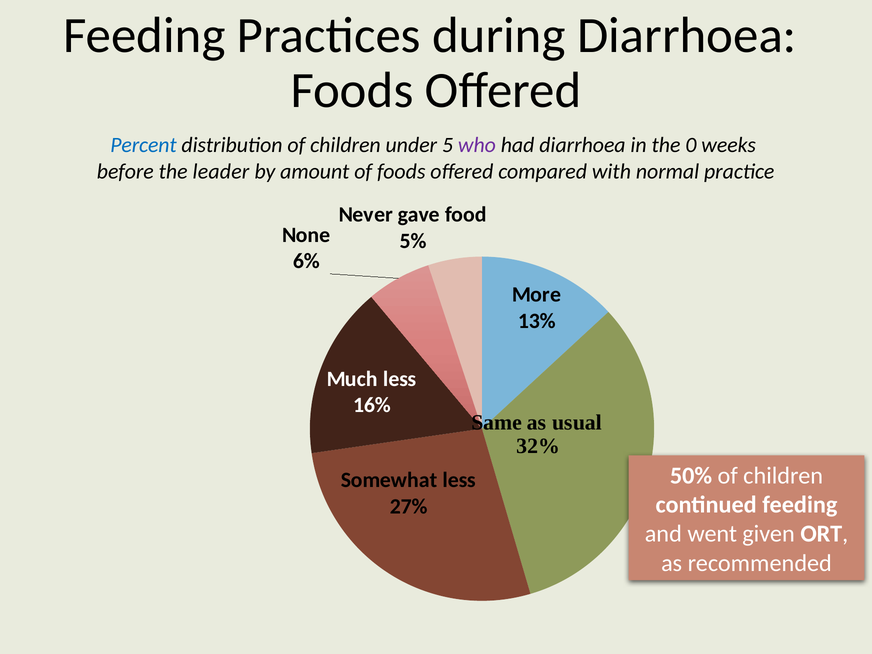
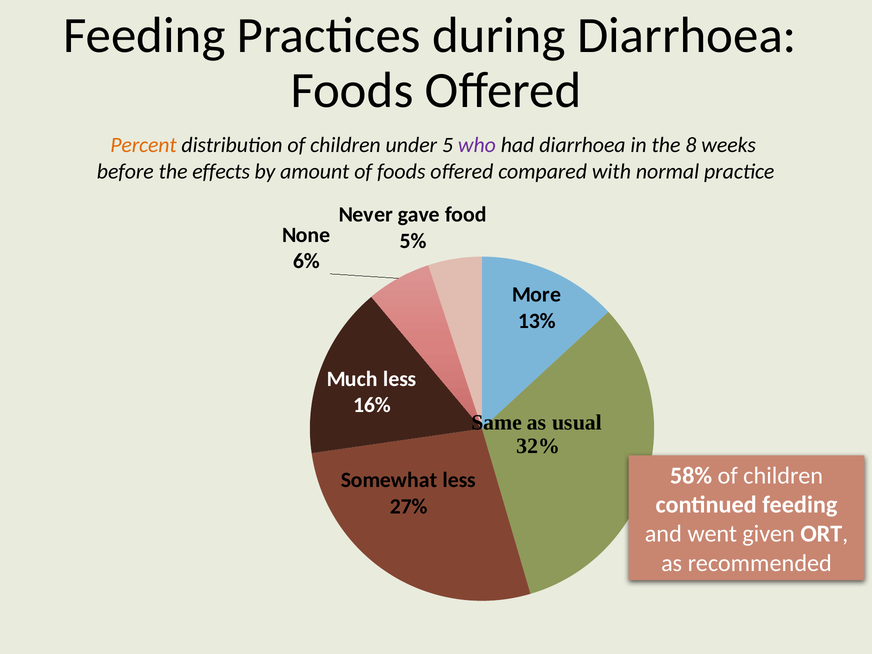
Percent colour: blue -> orange (144, 145)
0: 0 -> 8 (691, 145)
leader: leader -> effects (221, 171)
50%: 50% -> 58% (691, 476)
